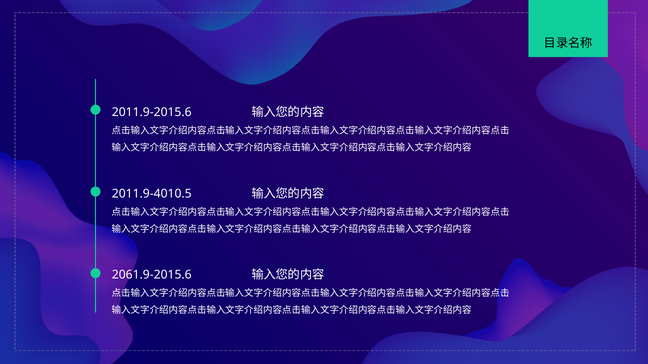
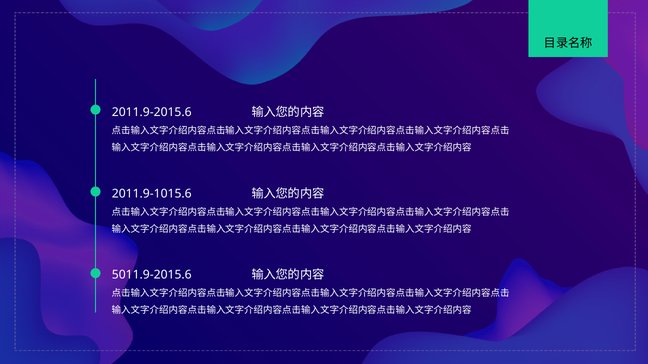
2011.9-4010.5: 2011.9-4010.5 -> 2011.9-1015.6 (152, 194)
2061.9-2015.6: 2061.9-2015.6 -> 5011.9-2015.6 (152, 275)
